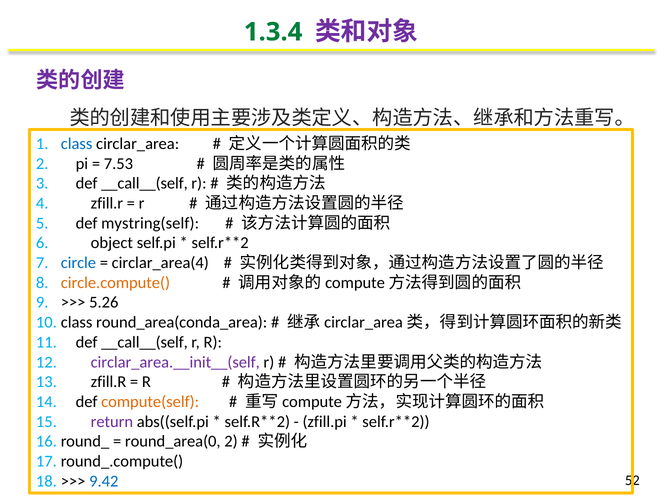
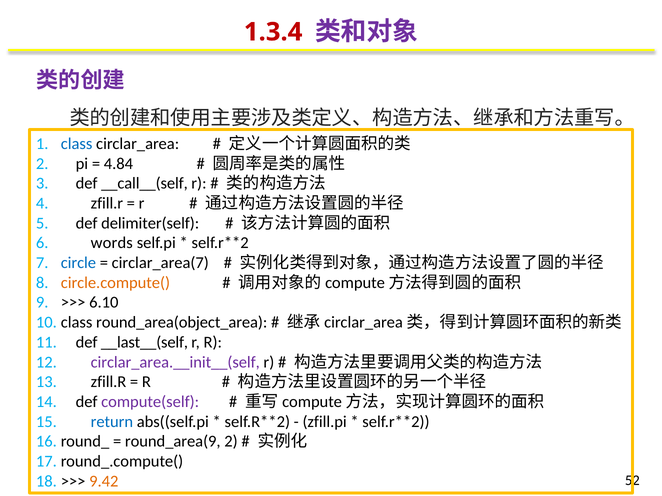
1.3.4 colour: green -> red (273, 32)
7.53: 7.53 -> 4.84 (118, 164)
mystring(self: mystring(self -> delimiter(self (150, 223)
object: object -> words (112, 243)
circlar_area(4: circlar_area(4 -> circlar_area(7 (160, 263)
5.26: 5.26 -> 6.10 (104, 303)
round_area(conda_area: round_area(conda_area -> round_area(object_area (182, 323)
__call__(self: __call__(self -> __last__(self (145, 343)
compute(self colour: orange -> purple (150, 402)
return colour: purple -> blue (112, 422)
round_area(0: round_area(0 -> round_area(9 (173, 442)
9.42 colour: blue -> orange (104, 482)
